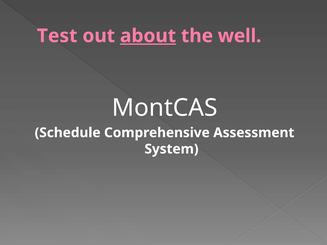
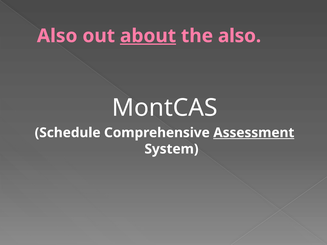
Test: Test -> Also (57, 36)
the well: well -> also (240, 36)
Assessment underline: none -> present (254, 133)
